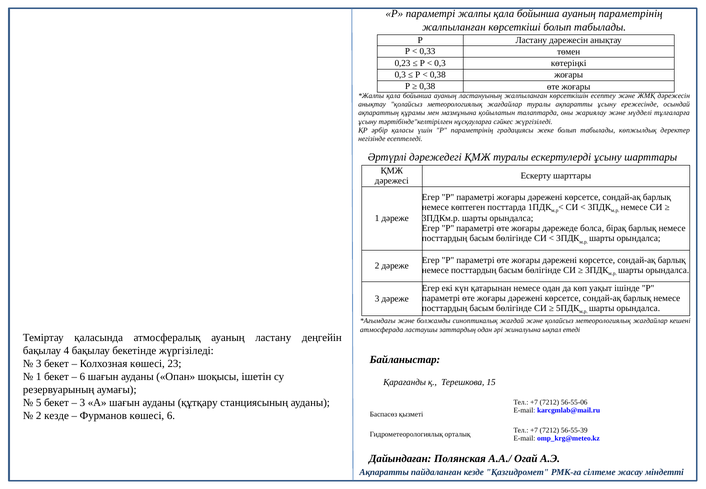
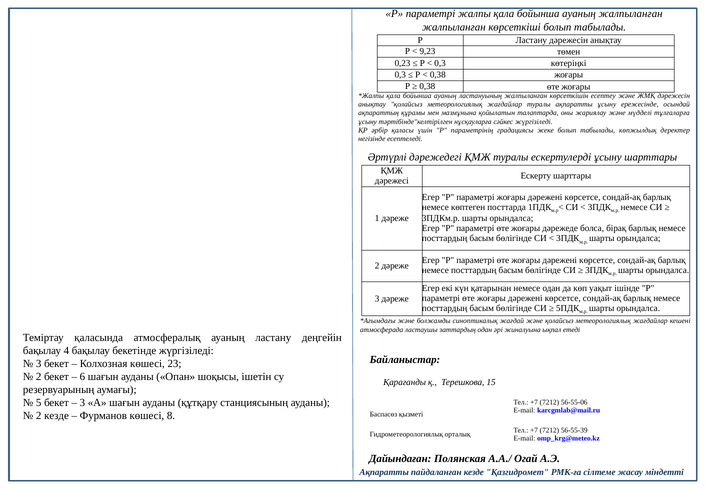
ауаның параметрінің: параметрінің -> жалпыланған (631, 14)
0,33: 0,33 -> 9,23 (427, 51)
1: 1 -> 2 (39, 376)
көшесі 6: 6 -> 8 (171, 416)
